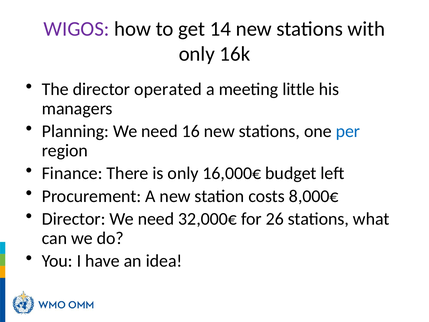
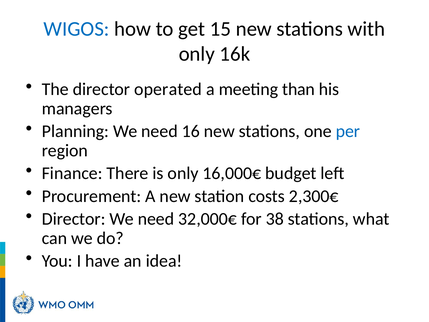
WIGOS colour: purple -> blue (77, 29)
14: 14 -> 15 (220, 29)
little: little -> than (299, 89)
8,000€: 8,000€ -> 2,300€ (314, 196)
26: 26 -> 38 (275, 219)
